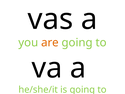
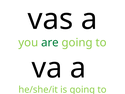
are colour: orange -> green (50, 42)
